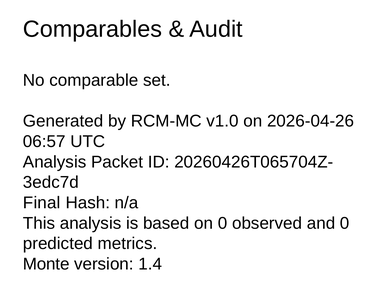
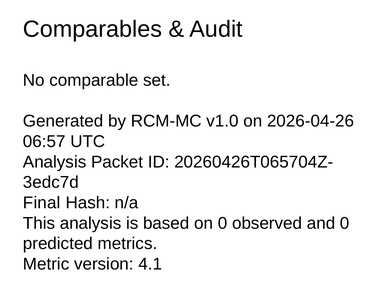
Monte: Monte -> Metric (46, 264)
1.4: 1.4 -> 4.1 (150, 264)
